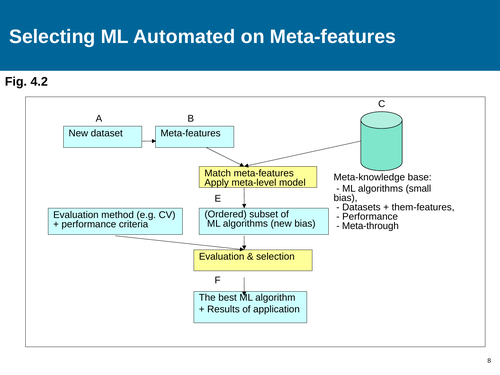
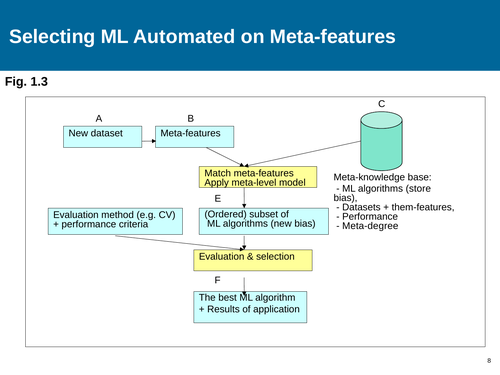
4.2: 4.2 -> 1.3 (39, 82)
small: small -> store (418, 189)
Meta-through: Meta-through -> Meta-degree (370, 226)
